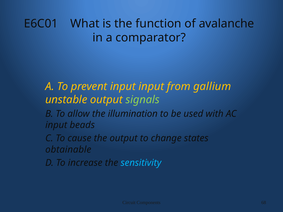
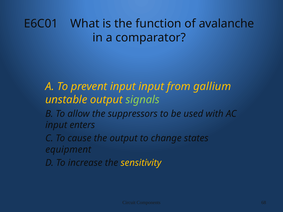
illumination: illumination -> suppressors (133, 114)
beads: beads -> enters (82, 125)
obtainable: obtainable -> equipment (68, 150)
sensitivity colour: light blue -> yellow (141, 163)
